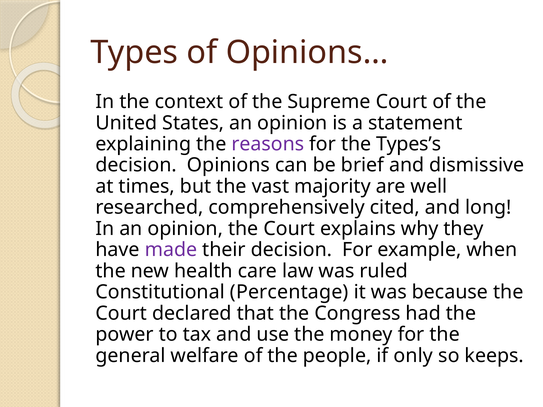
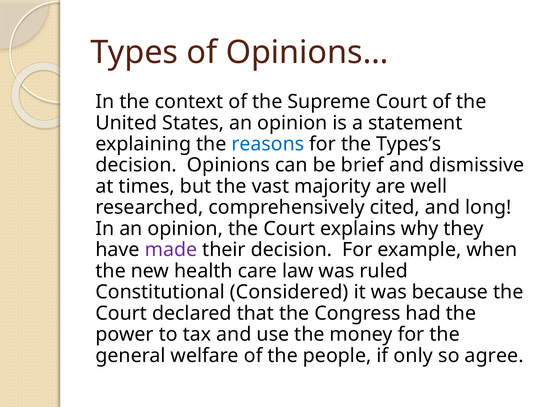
reasons colour: purple -> blue (268, 144)
Percentage: Percentage -> Considered (289, 292)
keeps: keeps -> agree (494, 356)
